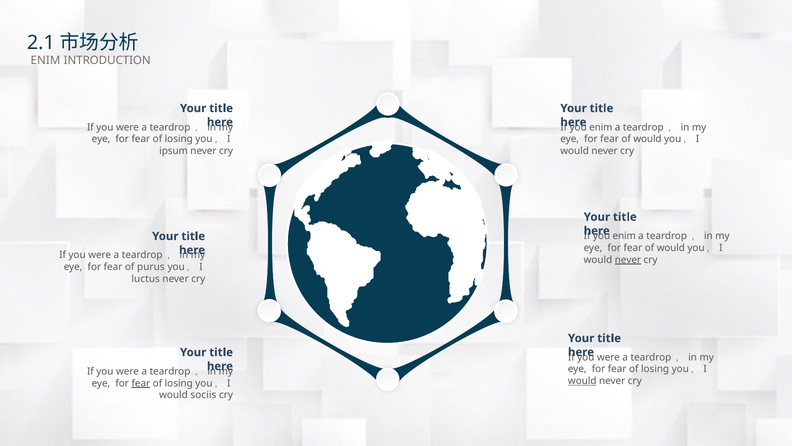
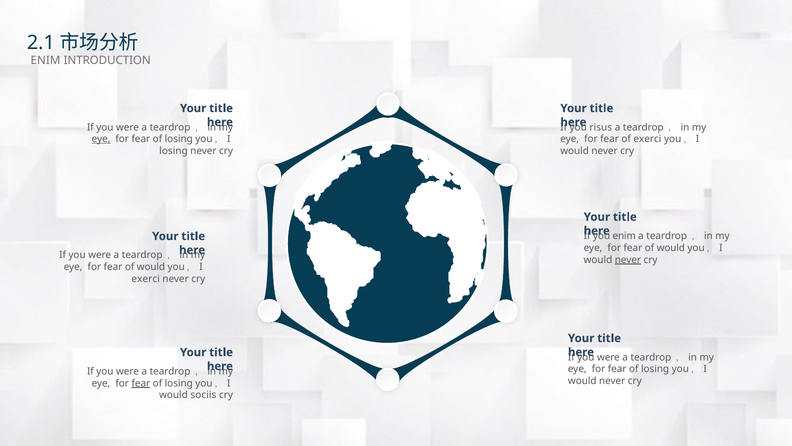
enim: enim -> risus (601, 127)
eye underline: none -> present (101, 139)
would: would -> exerci (647, 139)
ipsum: ipsum -> losing (173, 151)
purus: purus -> would (151, 267)
luctus: luctus -> exerci (146, 279)
would underline: present -> none (582, 381)
